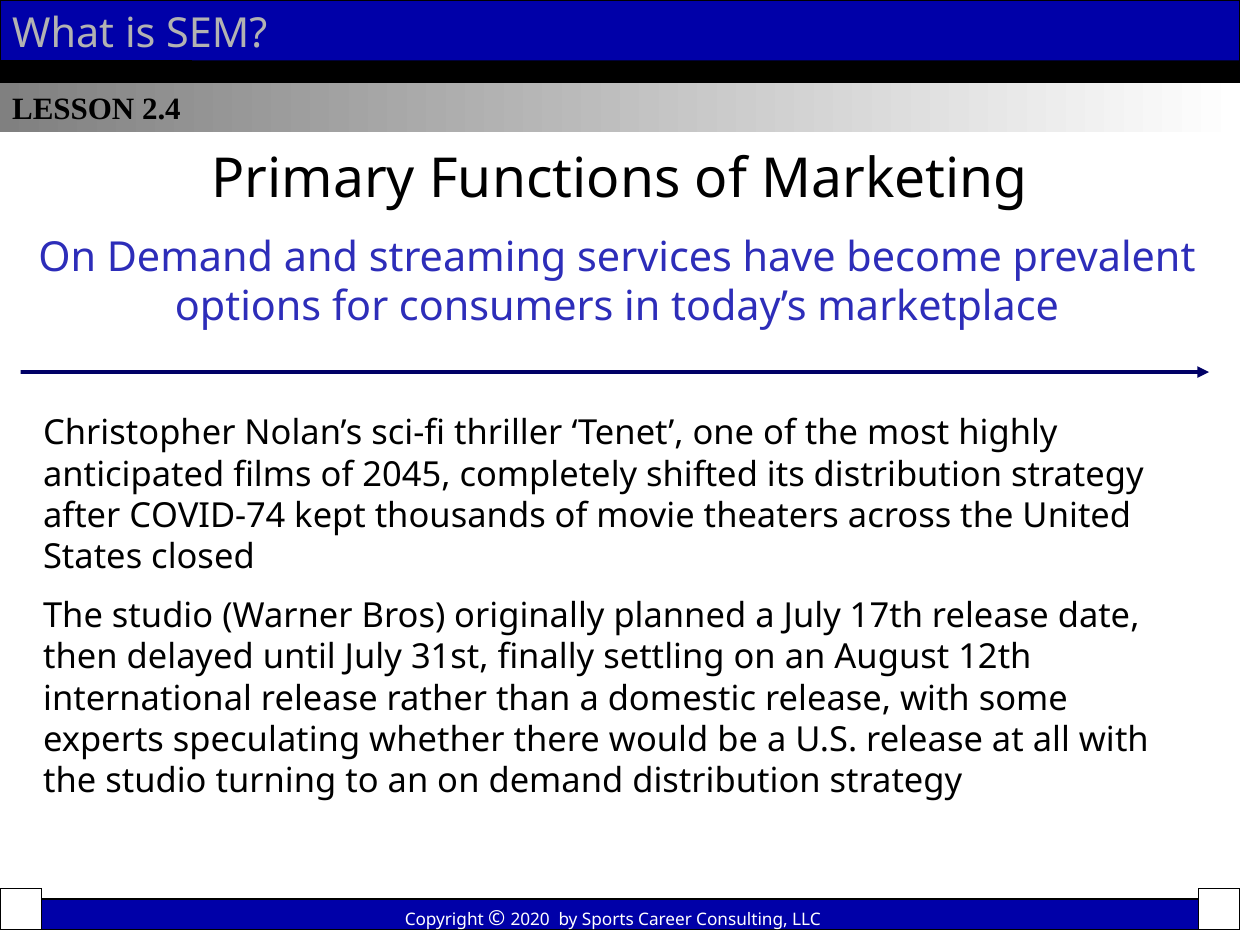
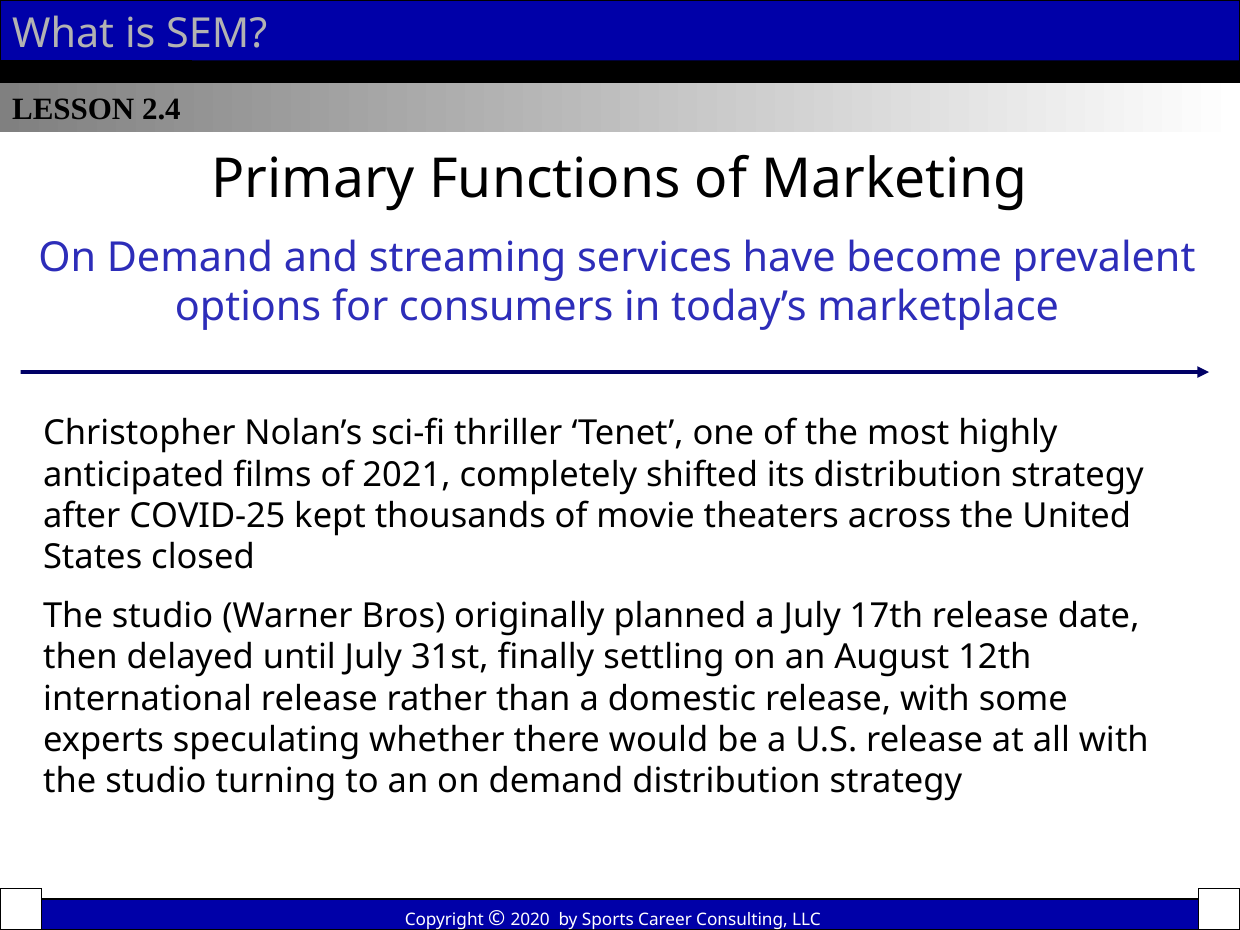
2045: 2045 -> 2021 (406, 475)
COVID-74: COVID-74 -> COVID-25 (207, 516)
